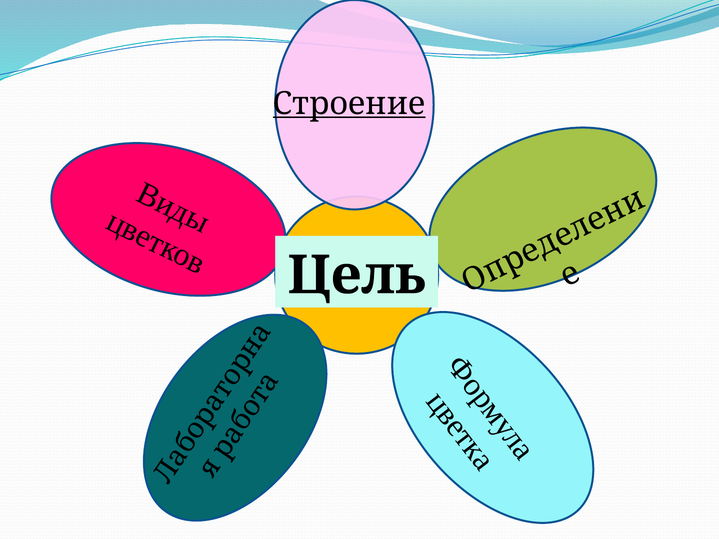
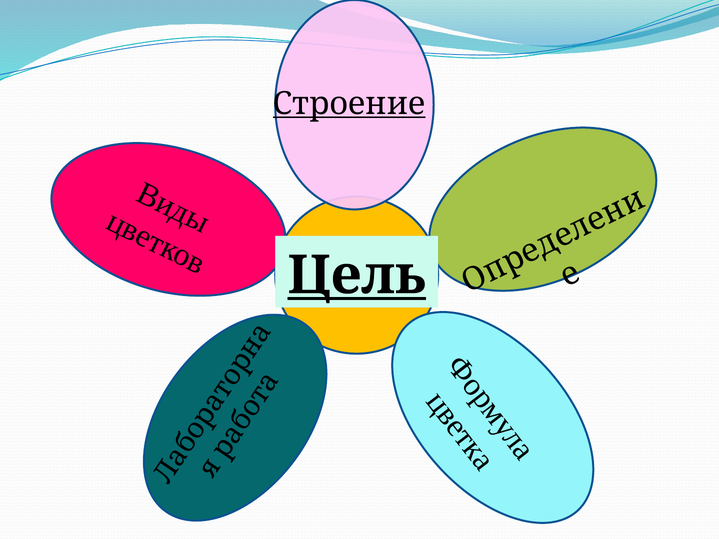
Цель underline: none -> present (357, 276)
